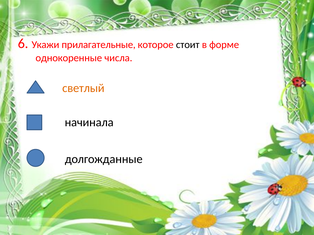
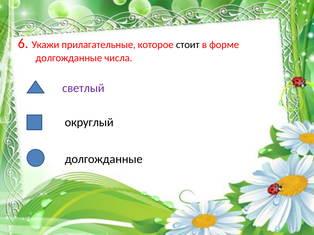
однокоренные: однокоренные -> долгожданные (69, 58)
светлый colour: orange -> purple (83, 88)
начинала: начинала -> округлый (89, 123)
